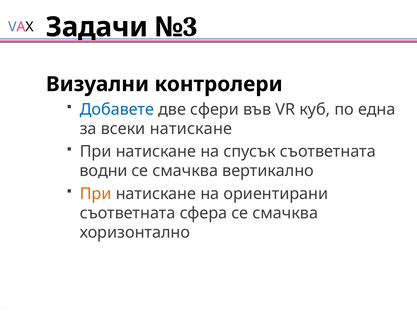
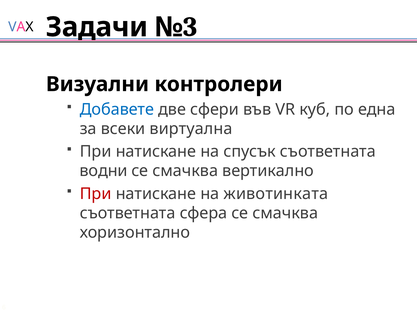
всеки натискане: натискане -> виртуална (191, 129)
При colour: orange -> red (96, 193)
ориентирани: ориентирани -> животинката (276, 193)
